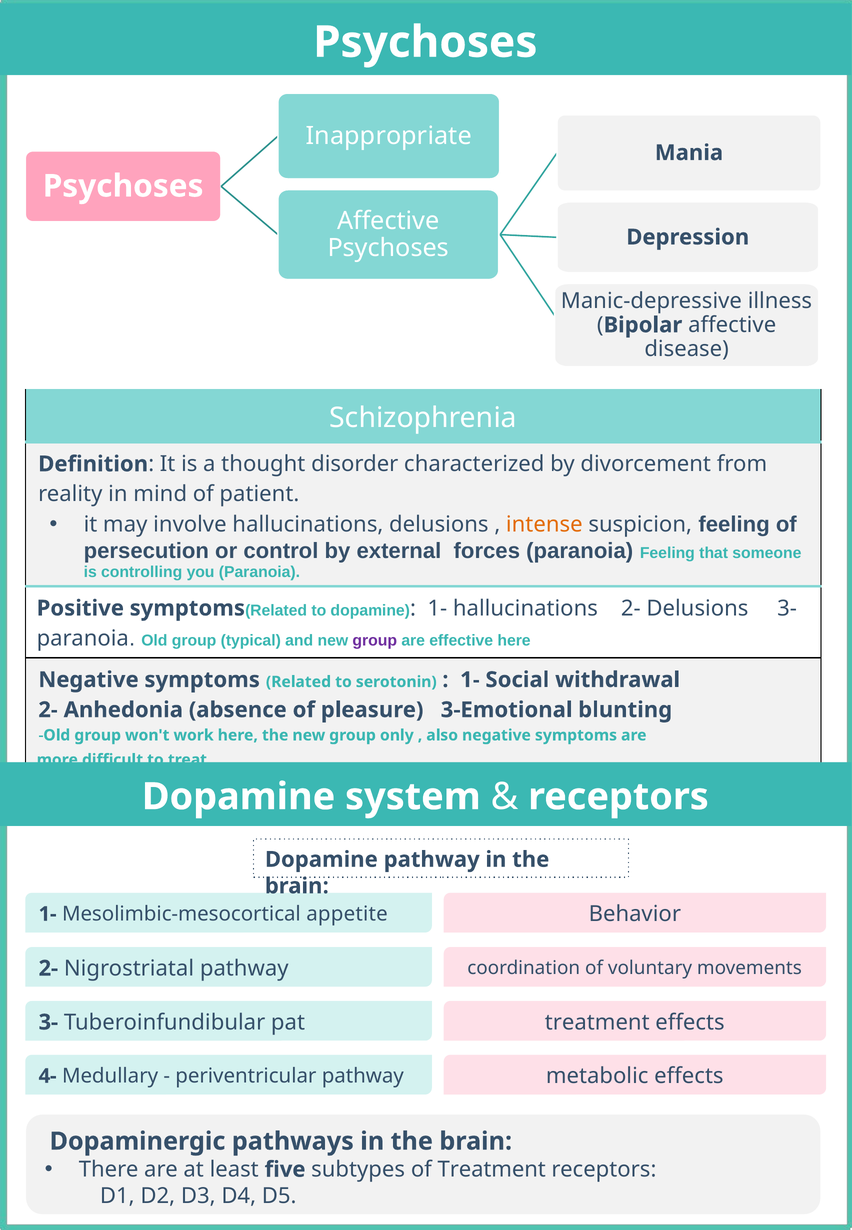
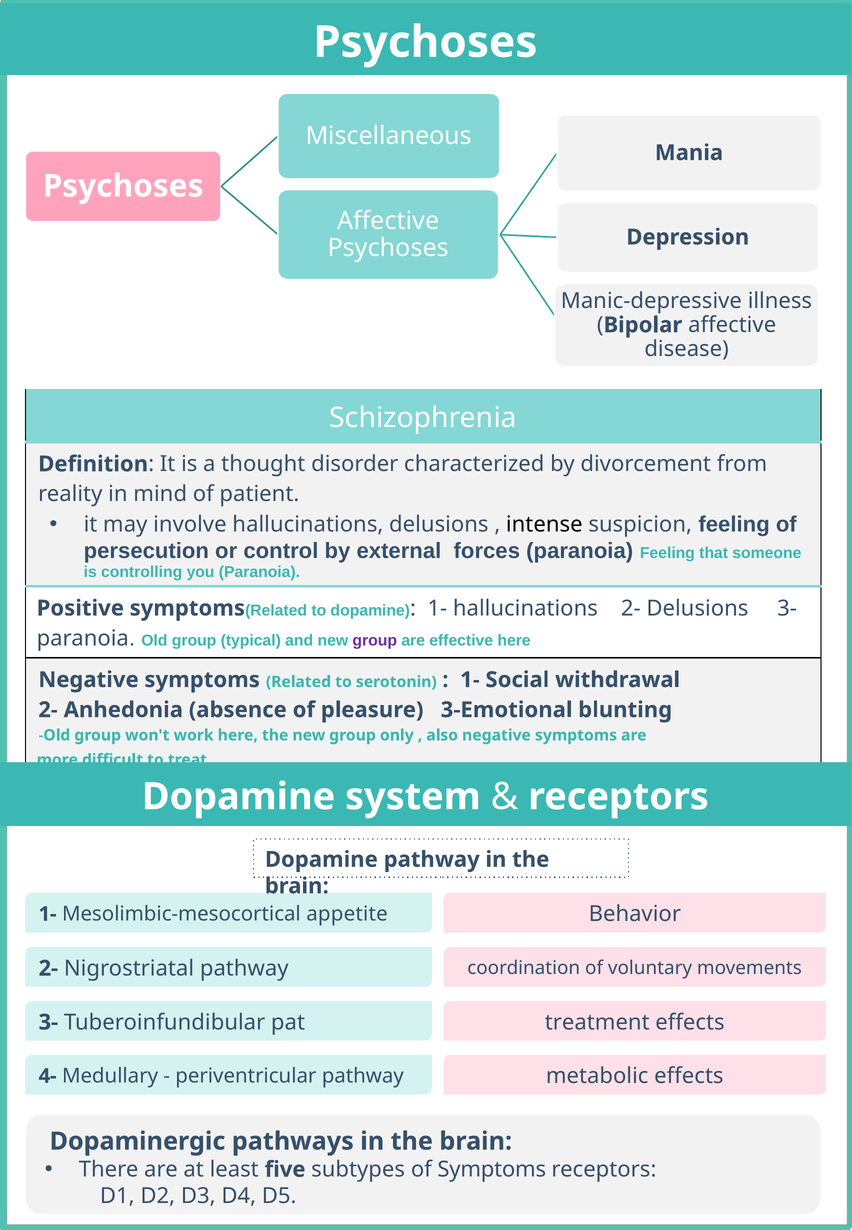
Inappropriate: Inappropriate -> Miscellaneous (389, 136)
intense colour: orange -> black (544, 525)
of Treatment: Treatment -> Symptoms (492, 1170)
